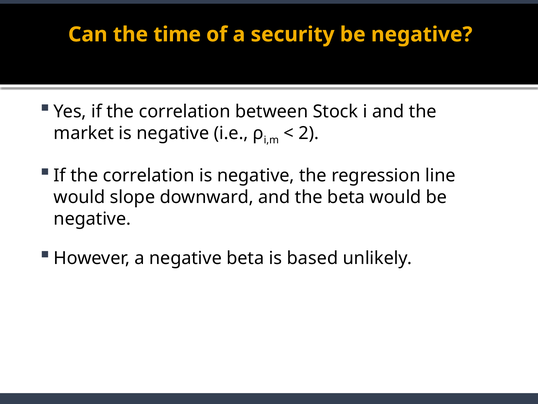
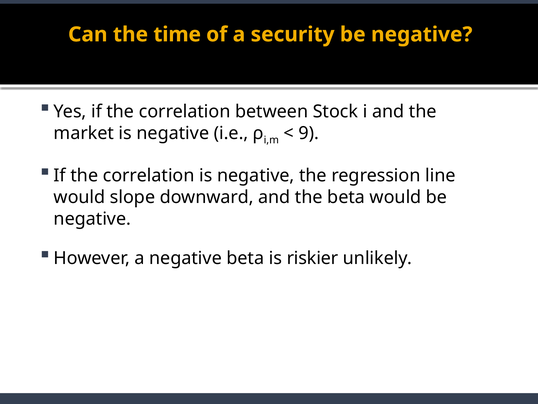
2: 2 -> 9 (309, 133)
based: based -> riskier (313, 258)
